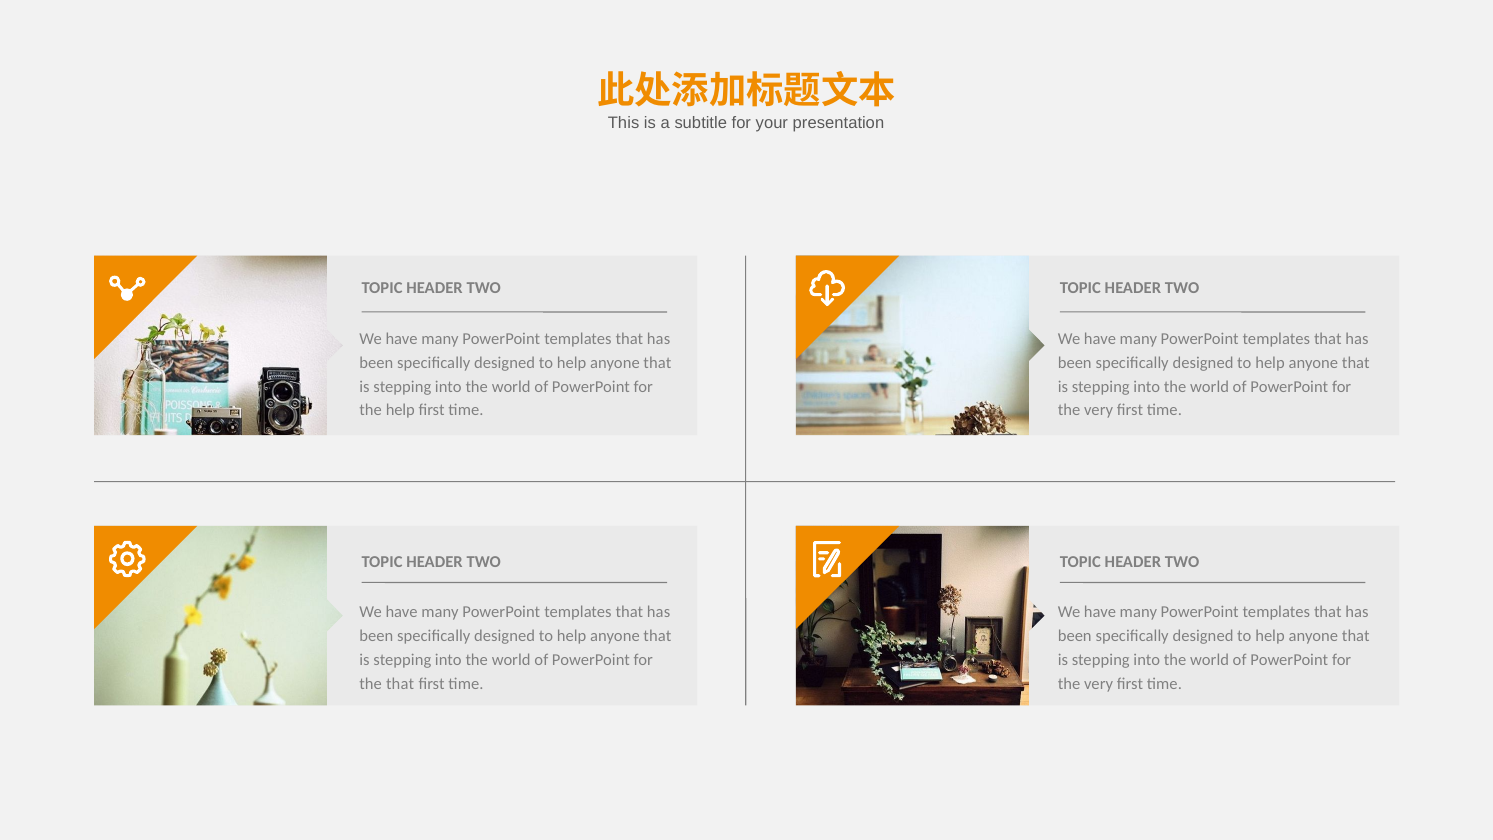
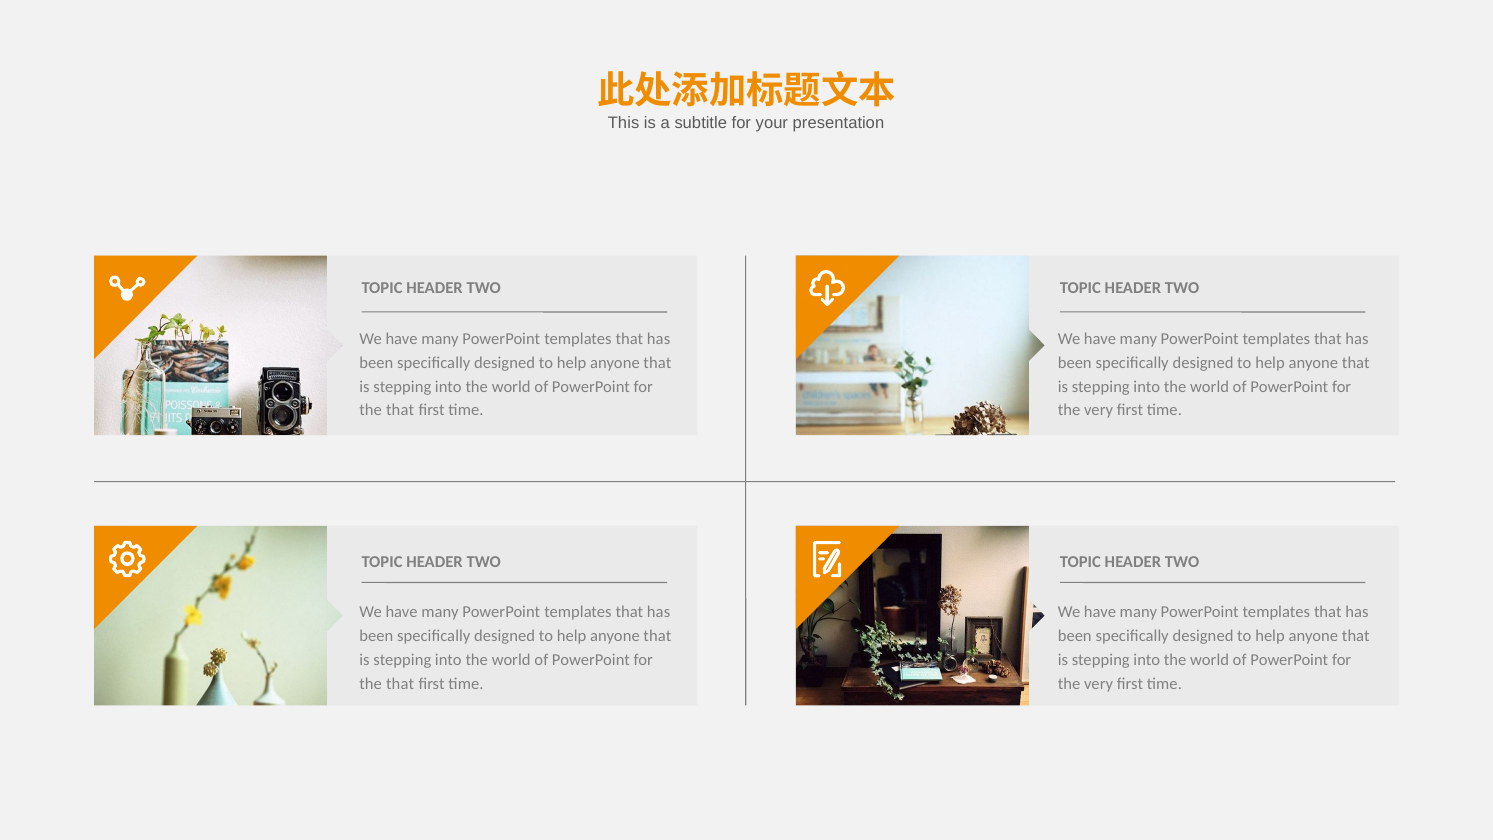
help: help -> that (400, 410)
